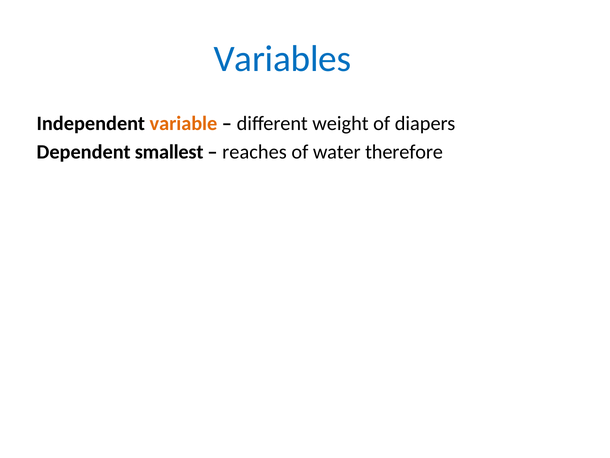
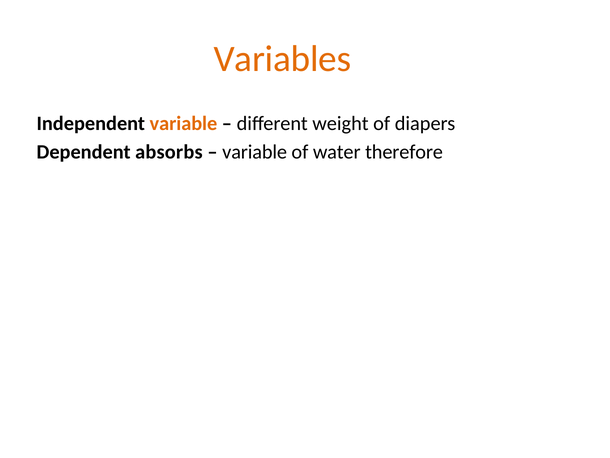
Variables colour: blue -> orange (282, 59)
smallest: smallest -> absorbs (169, 152)
reaches: reaches -> variable (255, 152)
